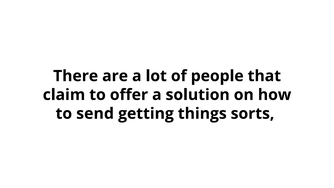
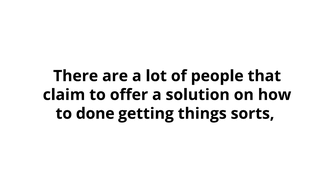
send: send -> done (95, 114)
